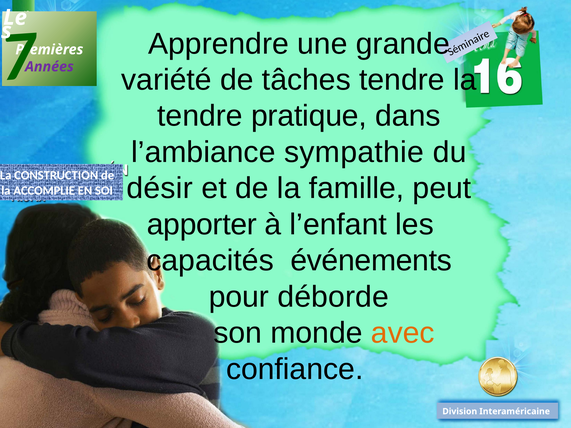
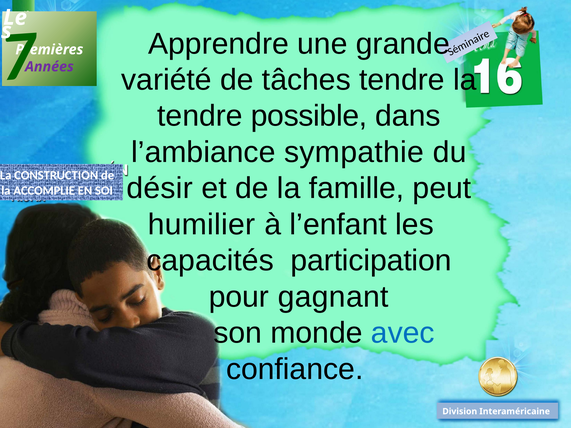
pratique: pratique -> possible (309, 116)
apporter: apporter -> humilier (202, 225)
événements: événements -> participation (371, 261)
déborde: déborde -> gagnant (333, 297)
avec colour: orange -> blue (403, 333)
